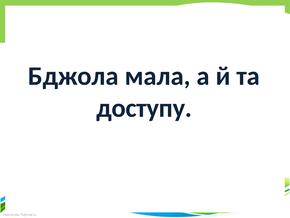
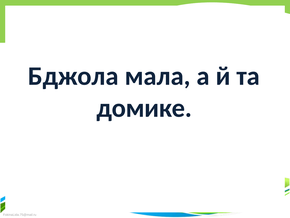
доступу: доступу -> домике (144, 108)
